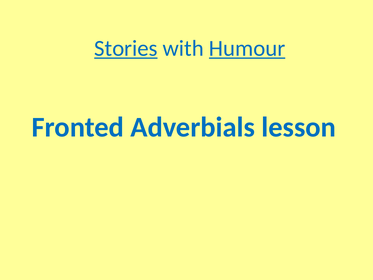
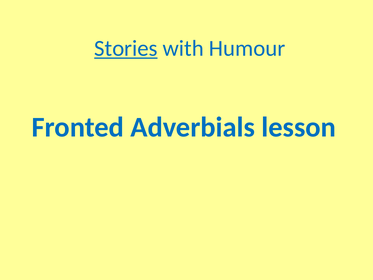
Humour underline: present -> none (247, 48)
